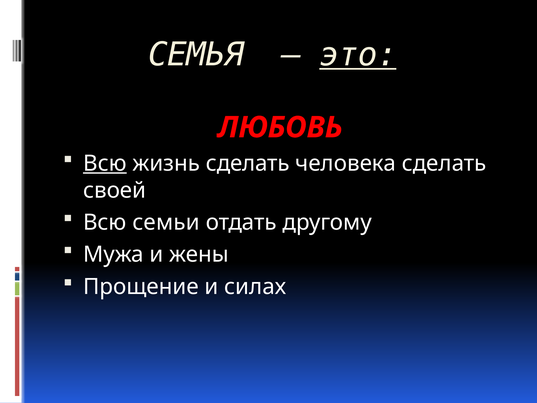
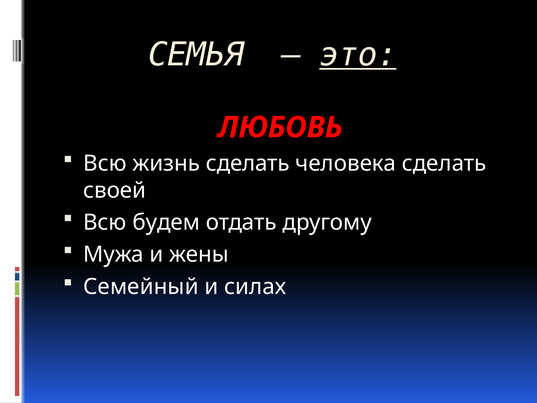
Всю underline: present -> none (105, 163)
семьи: семьи -> будем (166, 222)
Прощение: Прощение -> Семейный (141, 286)
